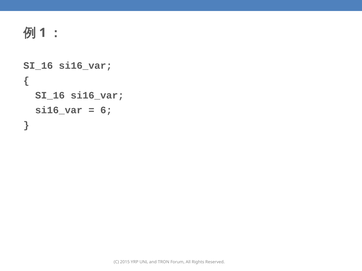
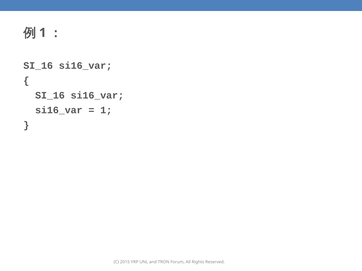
6: 6 -> 1 (106, 110)
